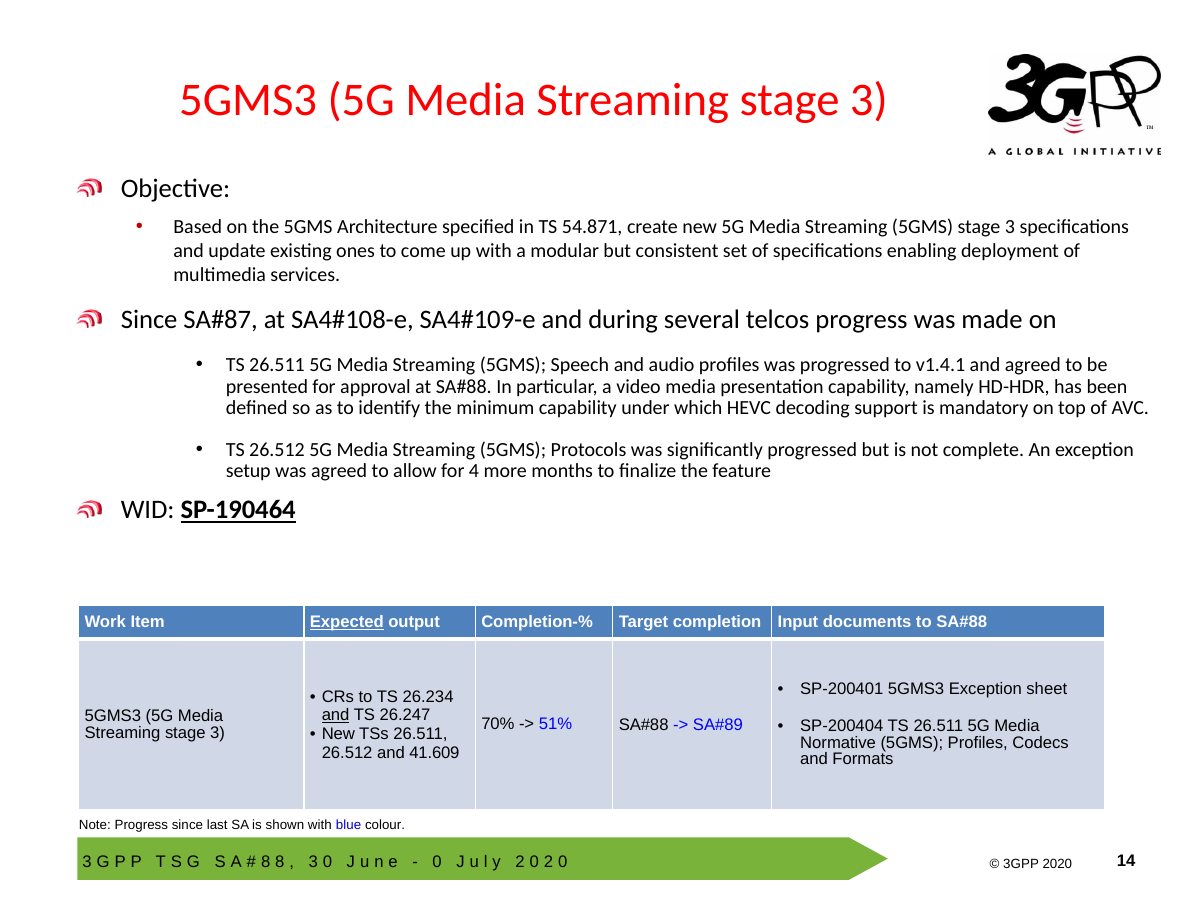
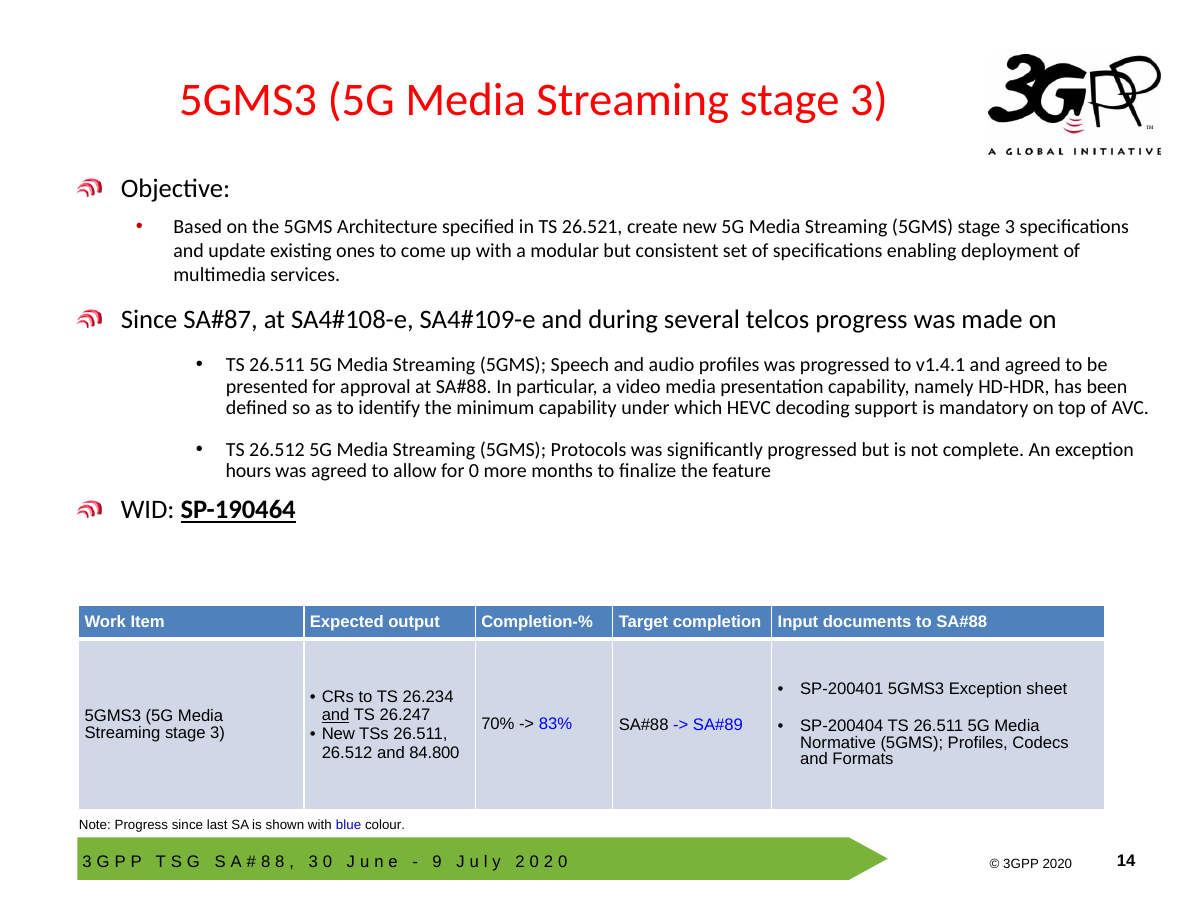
54.871: 54.871 -> 26.521 (592, 227)
setup: setup -> hours (248, 471)
for 4: 4 -> 0 (474, 471)
Expected underline: present -> none (347, 622)
51%: 51% -> 83% (556, 724)
41.609: 41.609 -> 84.800 (434, 753)
0: 0 -> 9 (437, 861)
